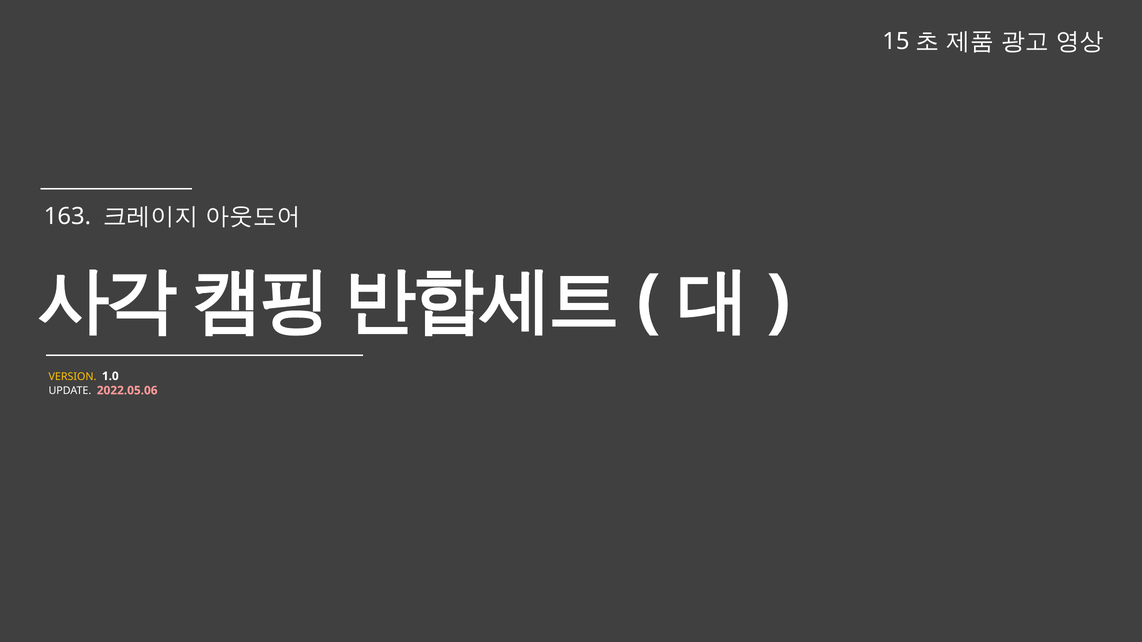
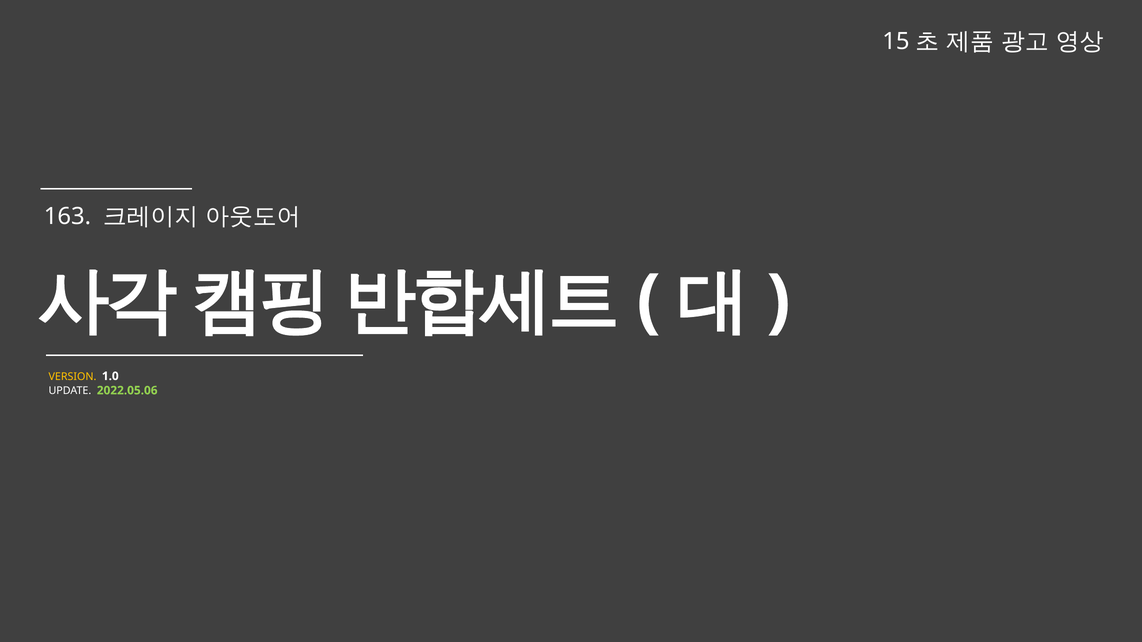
2022.05.06 colour: pink -> light green (127, 391)
